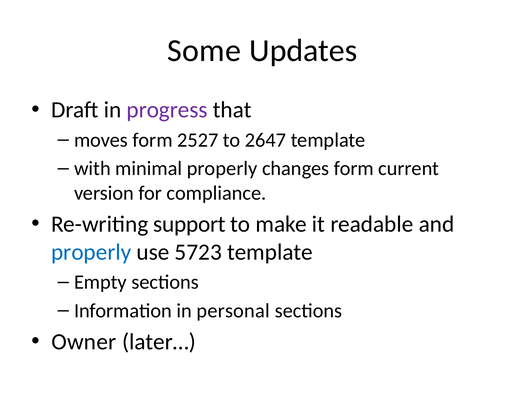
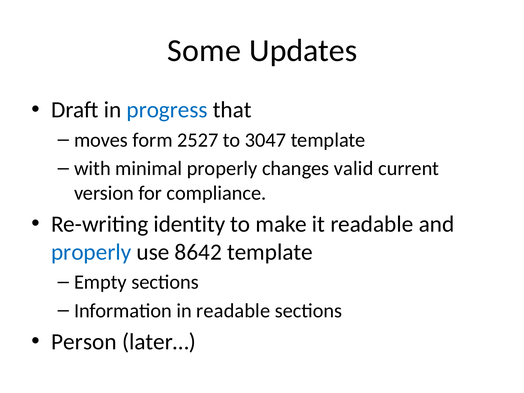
progress colour: purple -> blue (167, 110)
2647: 2647 -> 3047 (266, 140)
changes form: form -> valid (354, 169)
support: support -> identity (189, 224)
5723: 5723 -> 8642 (198, 252)
in personal: personal -> readable (233, 311)
Owner: Owner -> Person (84, 342)
